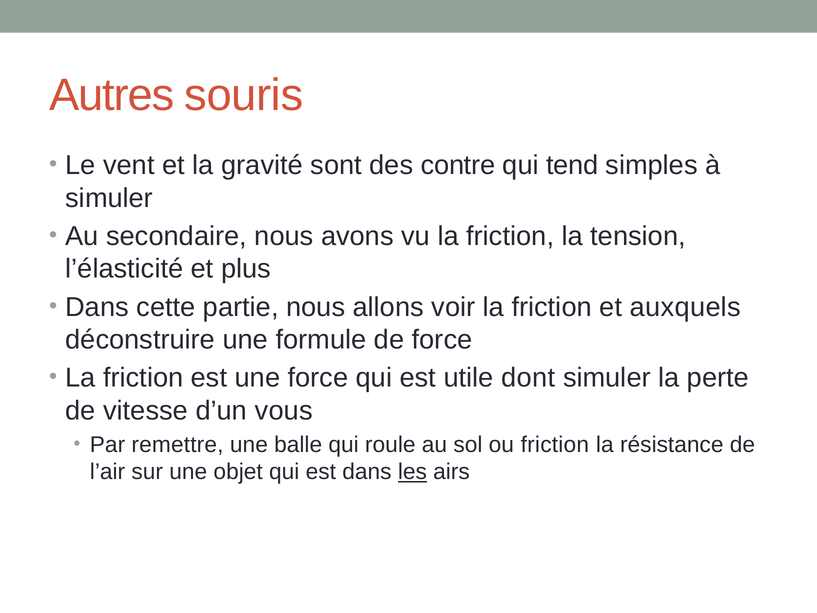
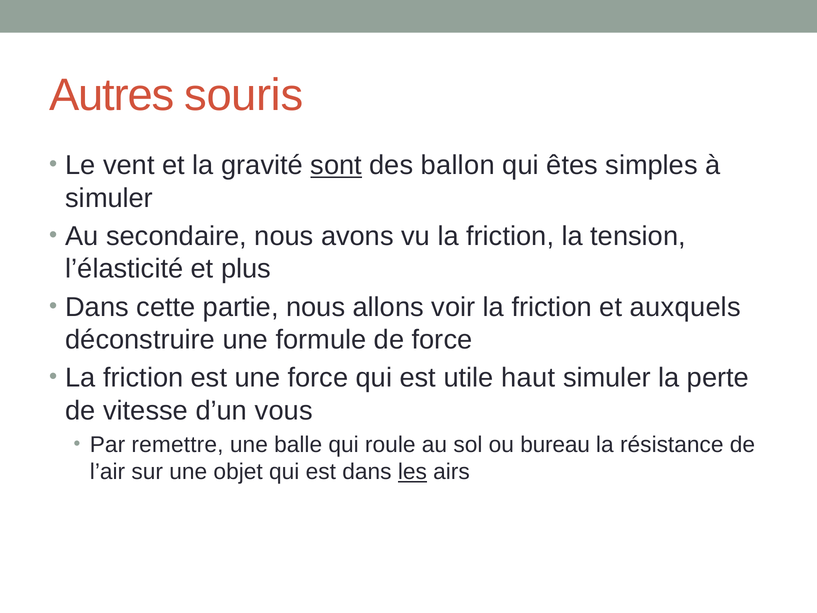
sont underline: none -> present (336, 165)
contre: contre -> ballon (458, 165)
tend: tend -> êtes (572, 165)
dont: dont -> haut (528, 378)
ou friction: friction -> bureau (555, 445)
